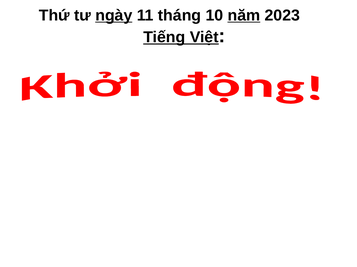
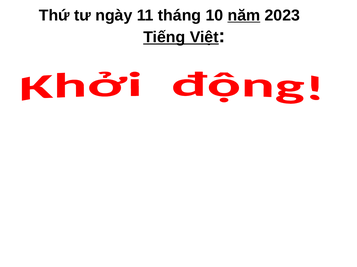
ngày underline: present -> none (114, 15)
